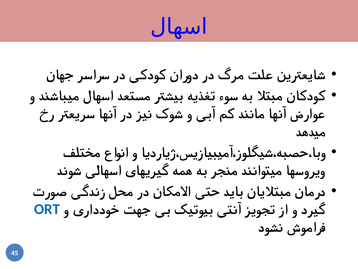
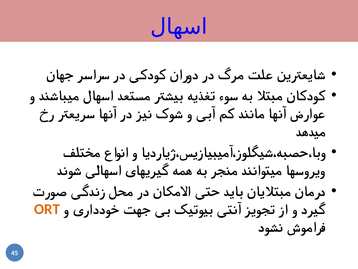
ORT colour: blue -> orange (47, 209)
